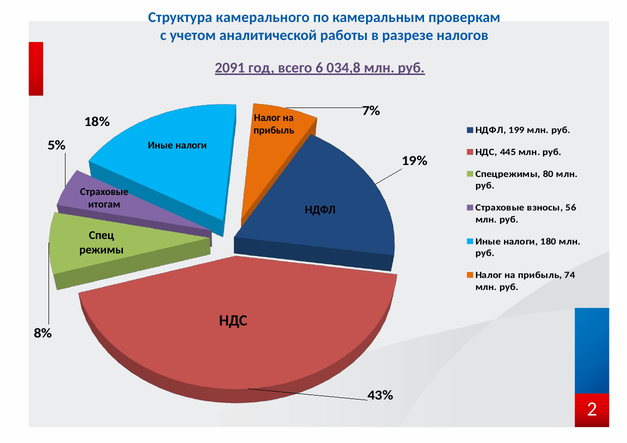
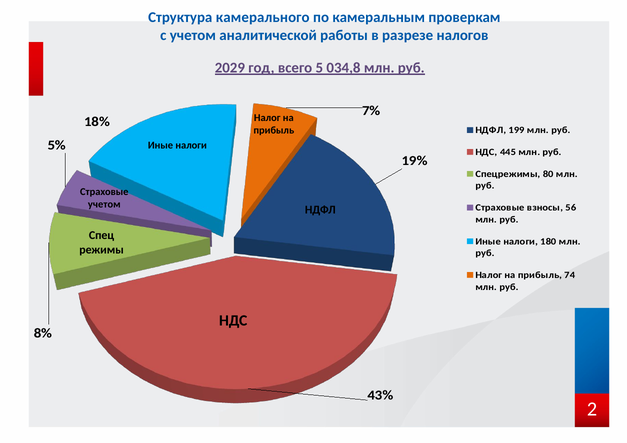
2091: 2091 -> 2029 (230, 68)
6: 6 -> 5 (319, 68)
итогам: итогам -> учетом (104, 204)
